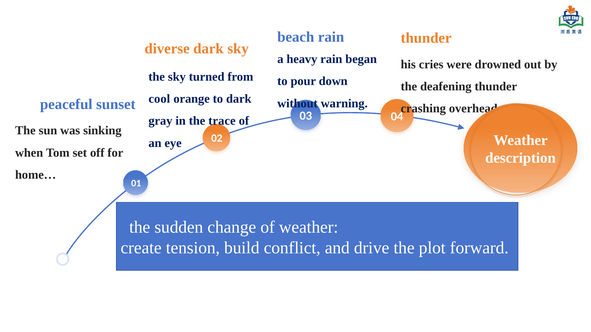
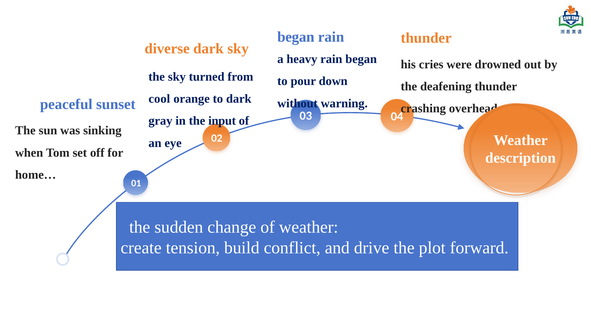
beach: beach -> began (296, 37)
trace: trace -> input (222, 121)
